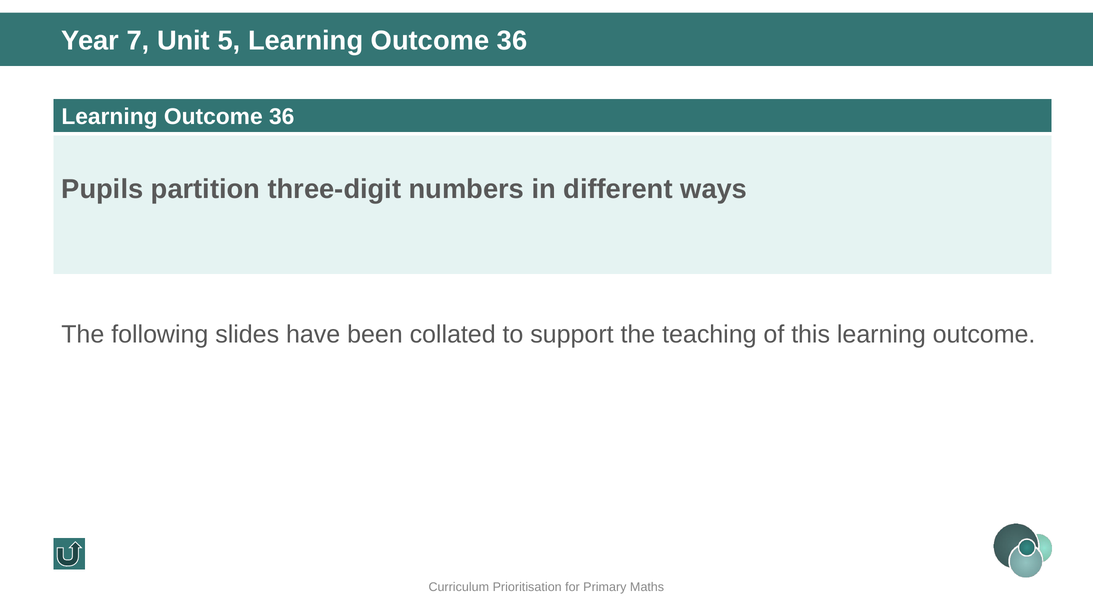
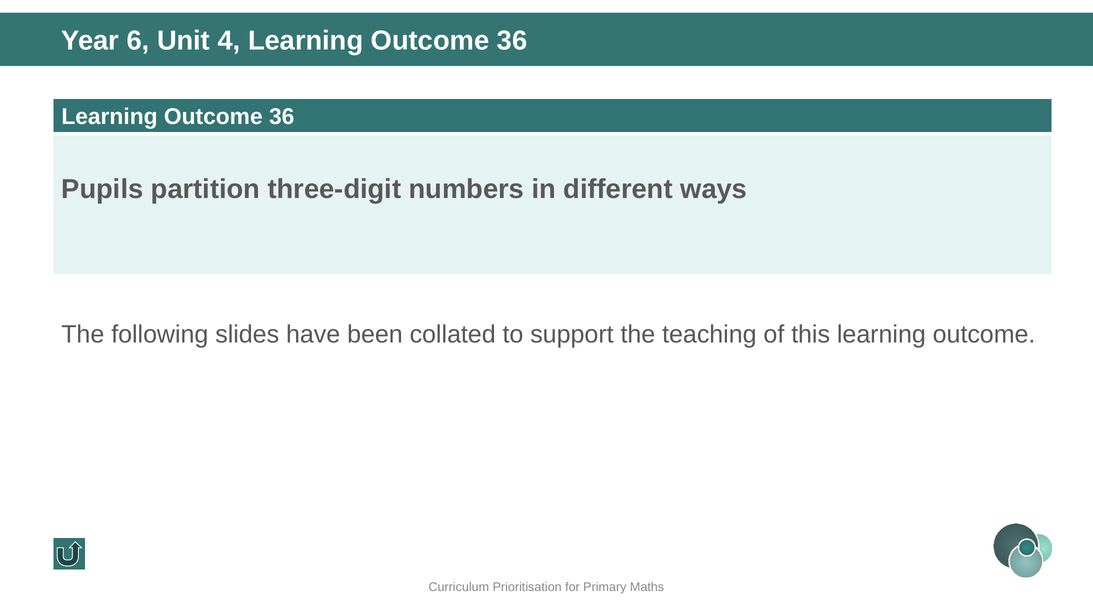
7: 7 -> 6 (138, 41)
5: 5 -> 4 (229, 41)
